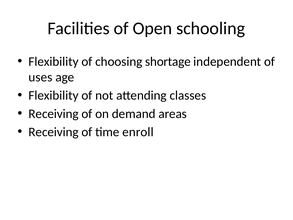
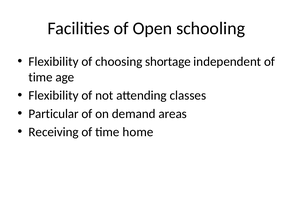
uses: uses -> time (41, 77)
Receiving: Receiving -> Particular (54, 114)
enroll: enroll -> home (138, 132)
